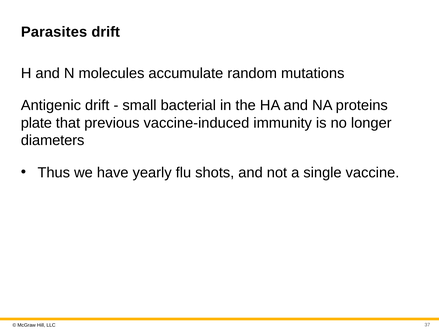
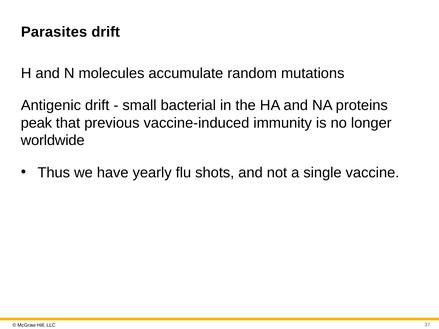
plate: plate -> peak (36, 123)
diameters: diameters -> worldwide (53, 141)
